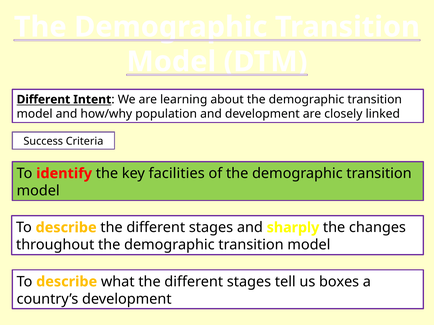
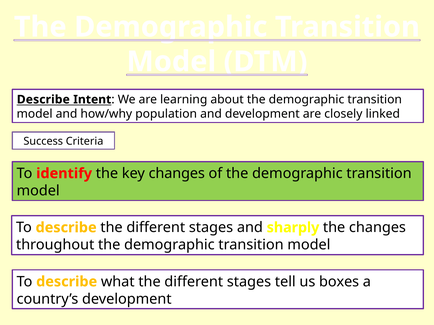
Different: Different -> Describe (43, 100)
key facilities: facilities -> changes (177, 174)
